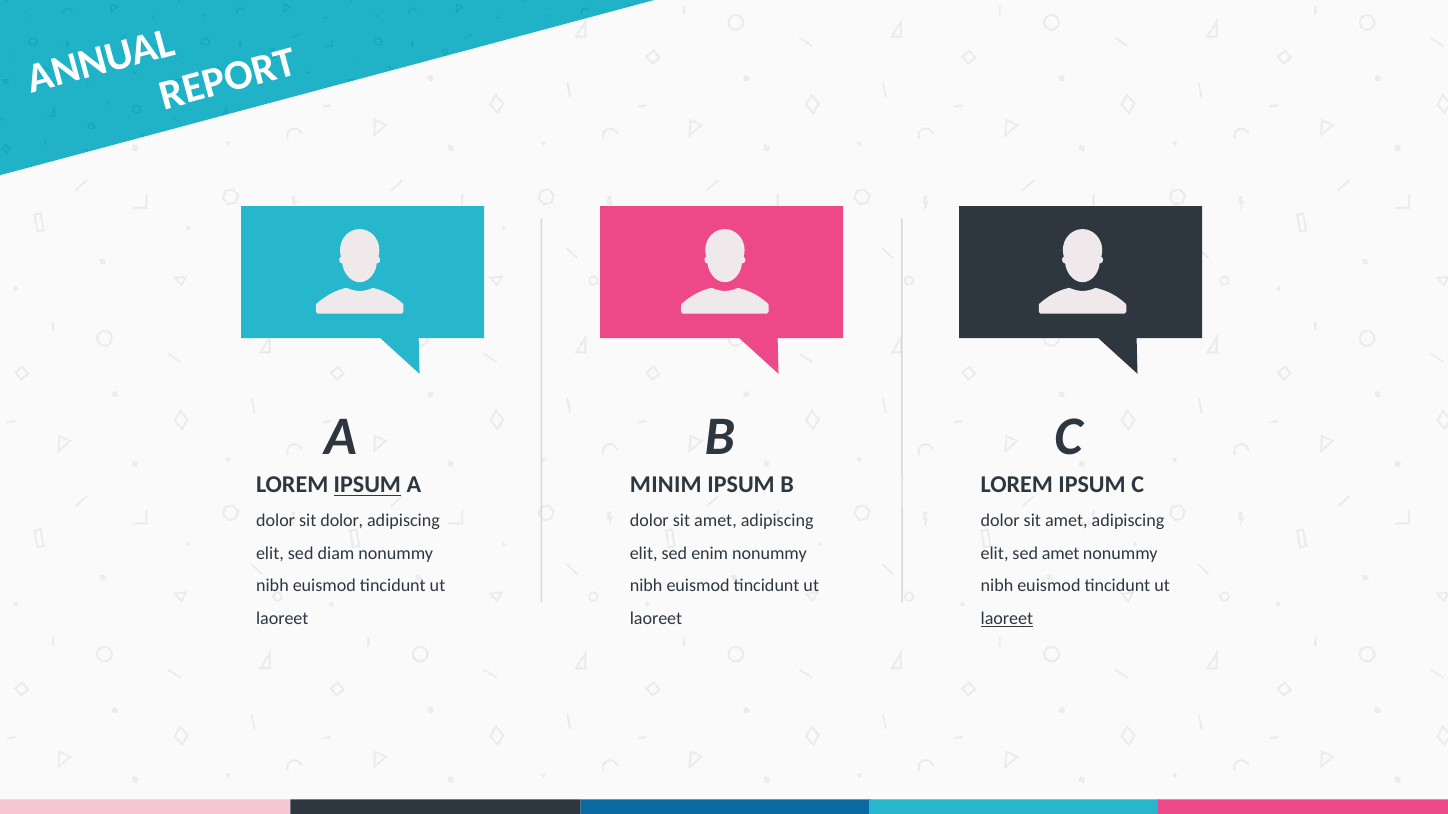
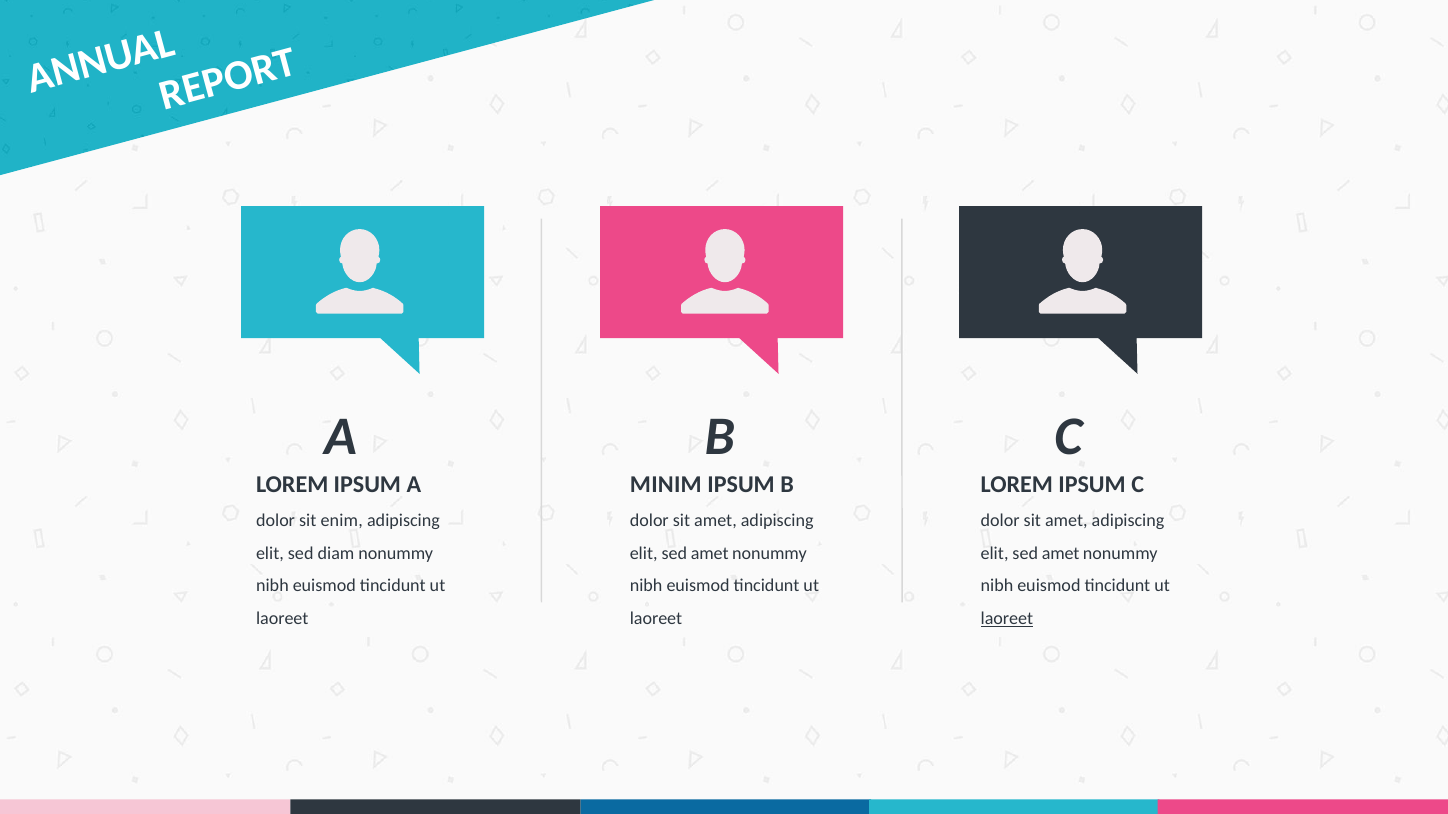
IPSUM underline: present -> none (367, 485)
sit dolor: dolor -> enim (342, 521)
enim: enim -> amet (710, 554)
